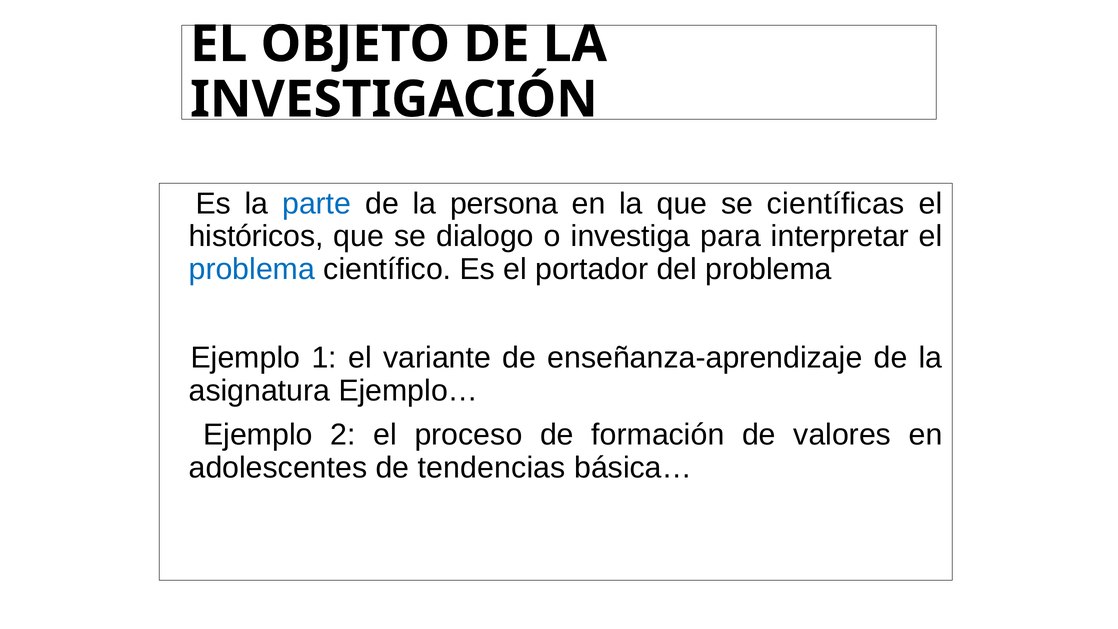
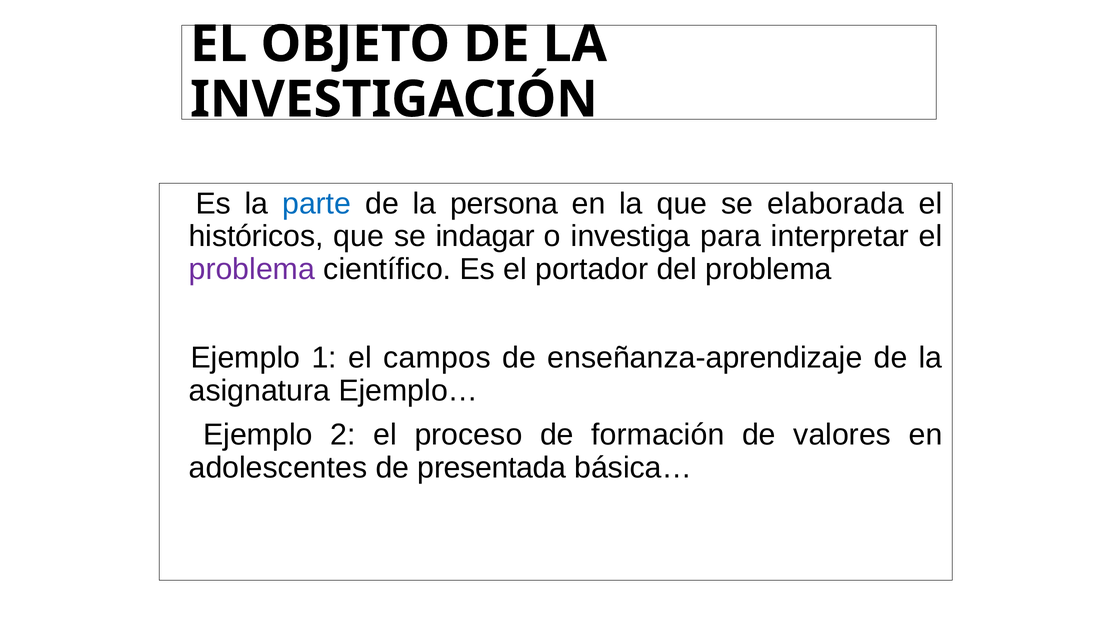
científicas: científicas -> elaborada (836, 204)
dialogo: dialogo -> indagar (485, 236)
problema colour: blue -> purple (252, 269)
variante: variante -> campos (437, 358)
tendencias: tendencias -> presentada (492, 467)
